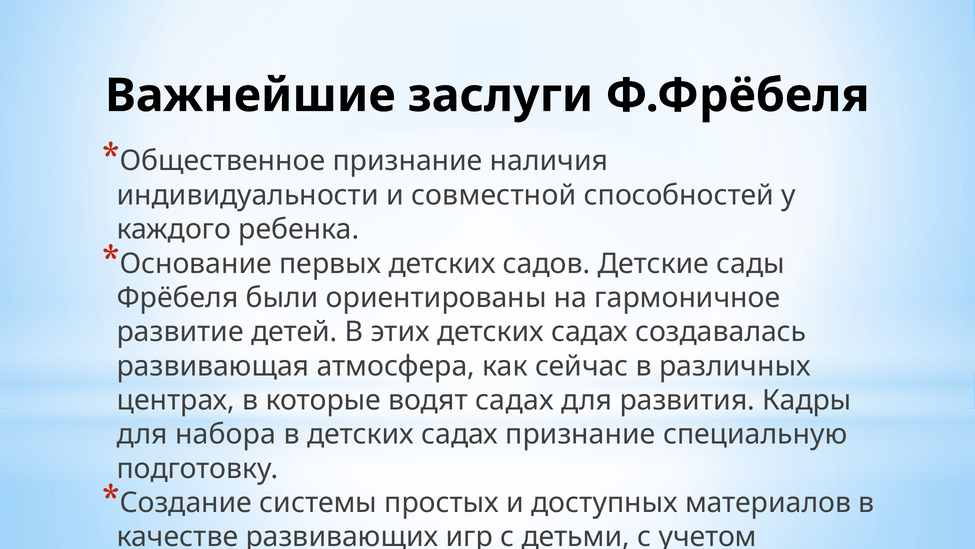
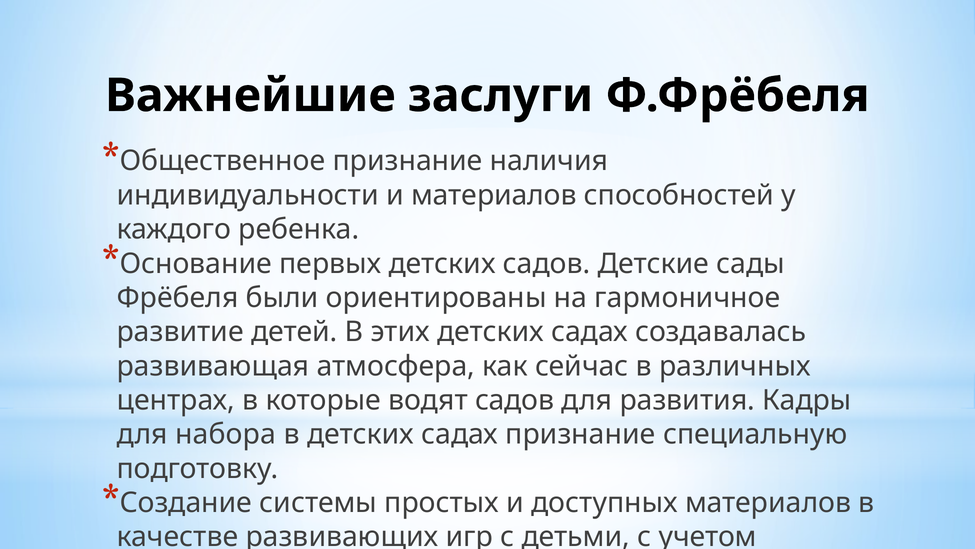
и совместной: совместной -> материалов (494, 195)
водят садах: садах -> садов (515, 400)
